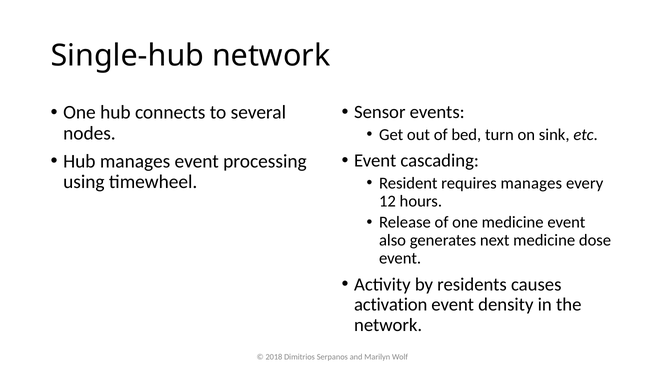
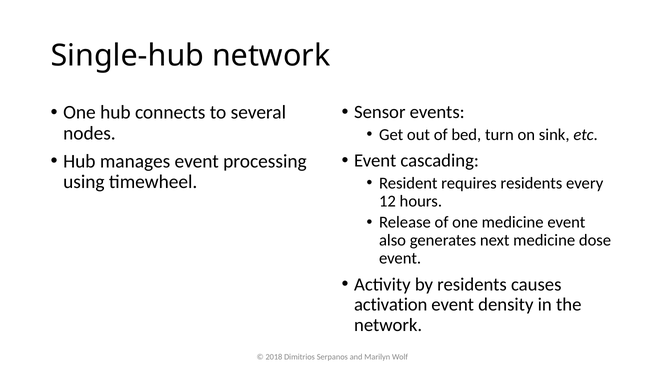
requires manages: manages -> residents (531, 183)
